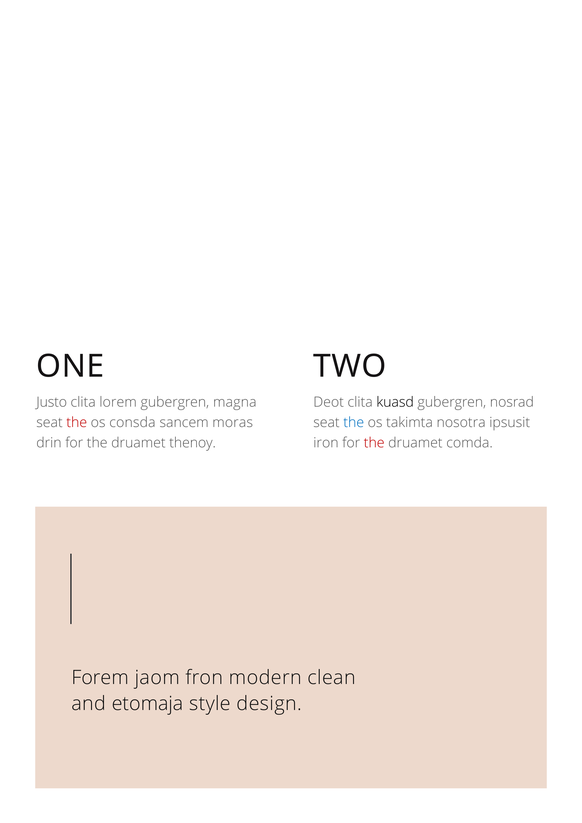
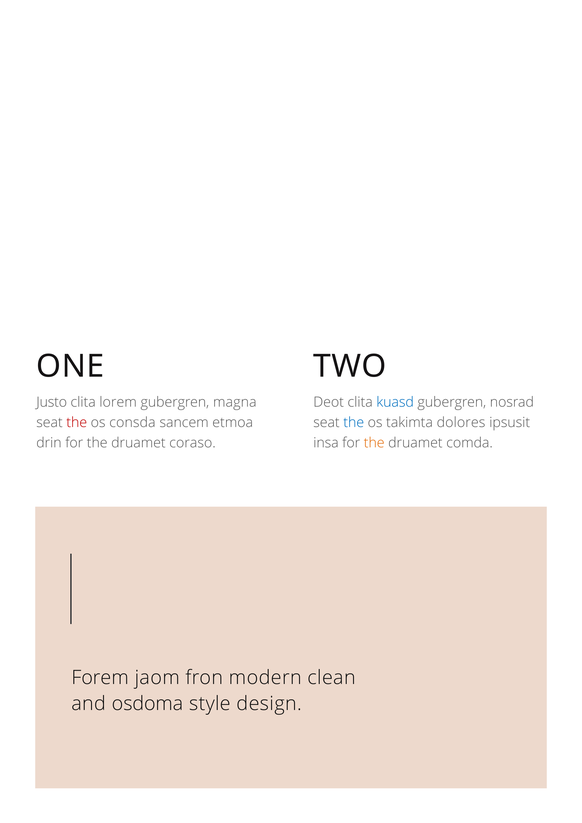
kuasd colour: black -> blue (395, 402)
moras: moras -> etmoa (233, 423)
nosotra: nosotra -> dolores (461, 423)
thenoy: thenoy -> coraso (192, 443)
iron: iron -> insa (326, 443)
the colour: red -> orange (374, 443)
etomaja: etomaja -> osdoma (148, 704)
